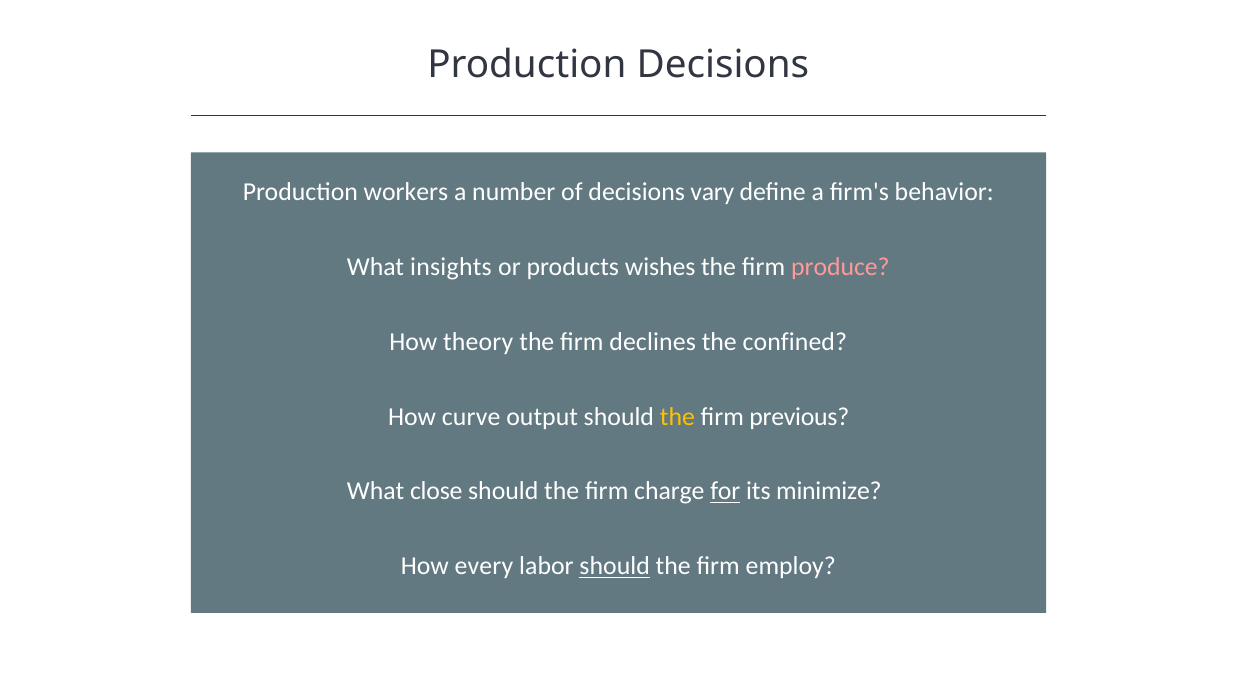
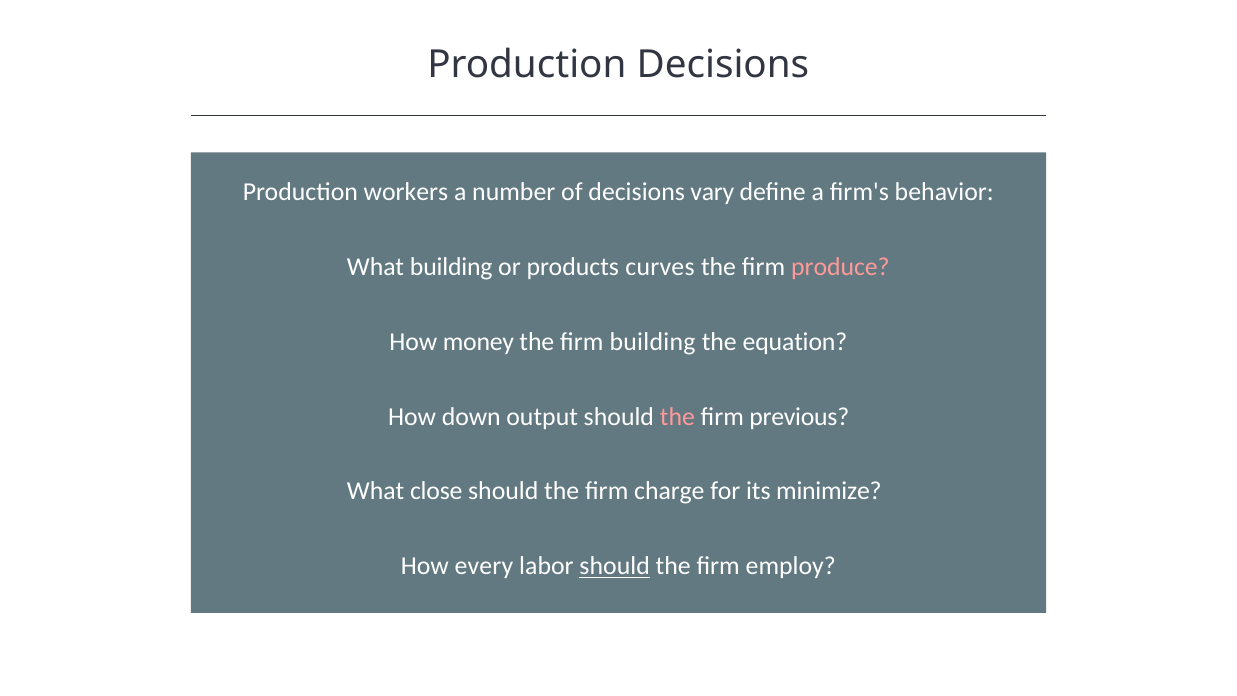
What insights: insights -> building (451, 267)
wishes: wishes -> curves (660, 267)
theory: theory -> money (478, 342)
firm declines: declines -> building (653, 342)
confined: confined -> equation (795, 342)
curve: curve -> down (471, 416)
the colour: yellow -> pink (677, 416)
for underline: present -> none (725, 491)
